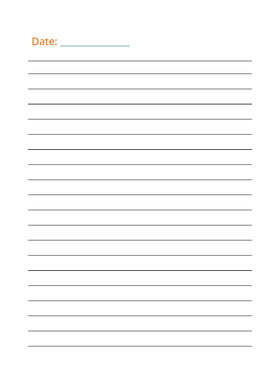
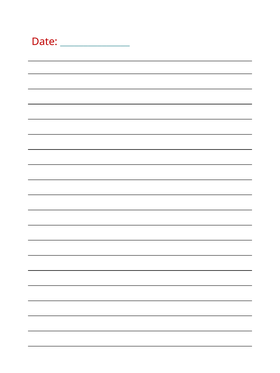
Date colour: orange -> red (45, 42)
